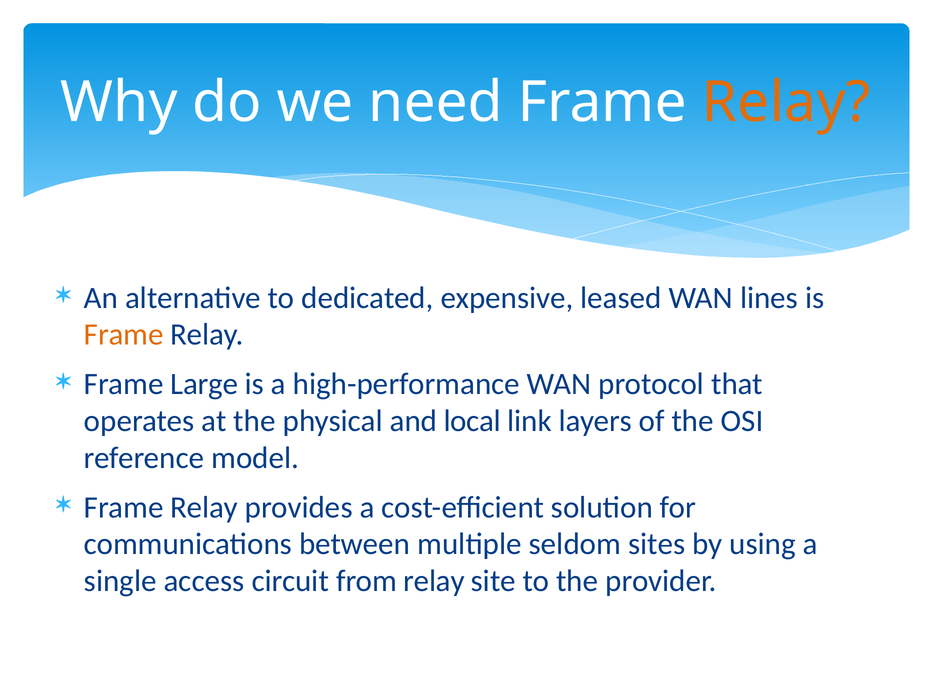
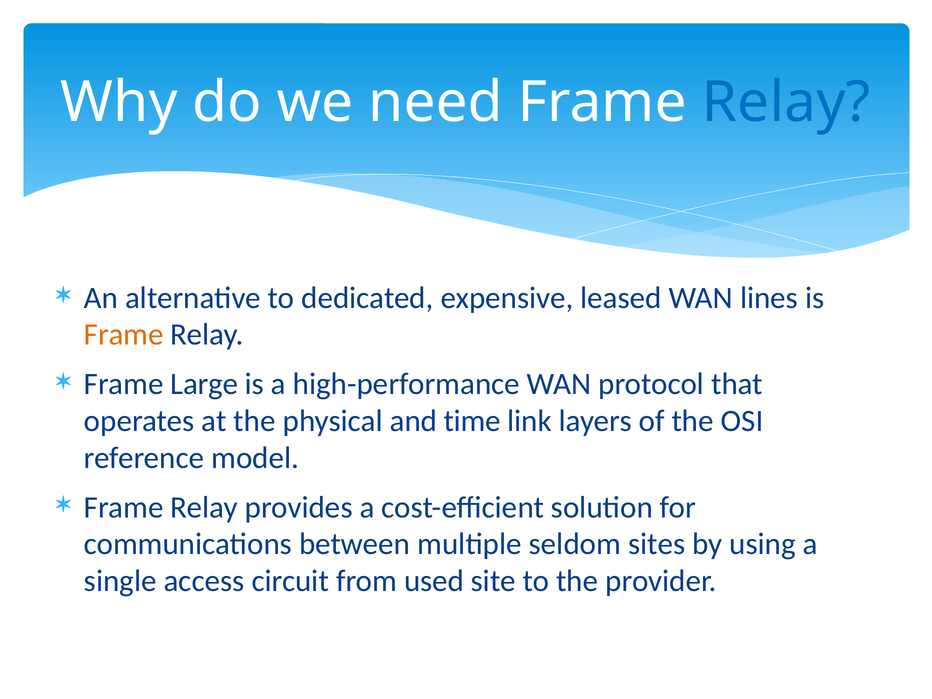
Relay colour: orange -> blue (786, 102)
local: local -> time (472, 421)
from relay: relay -> used (434, 581)
